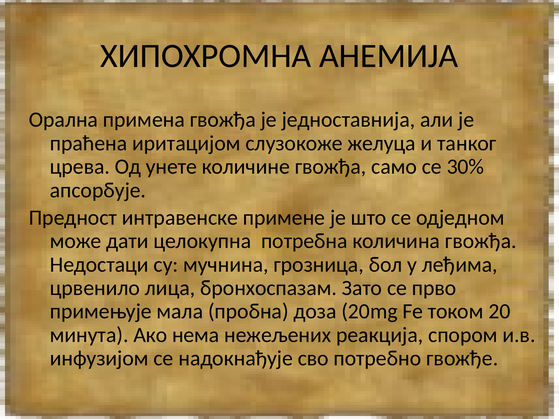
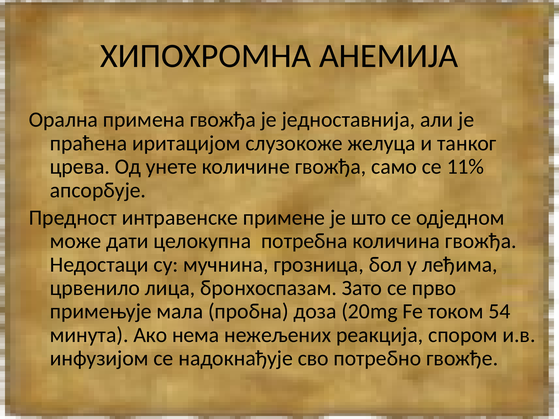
30%: 30% -> 11% (465, 167)
20: 20 -> 54 (499, 312)
